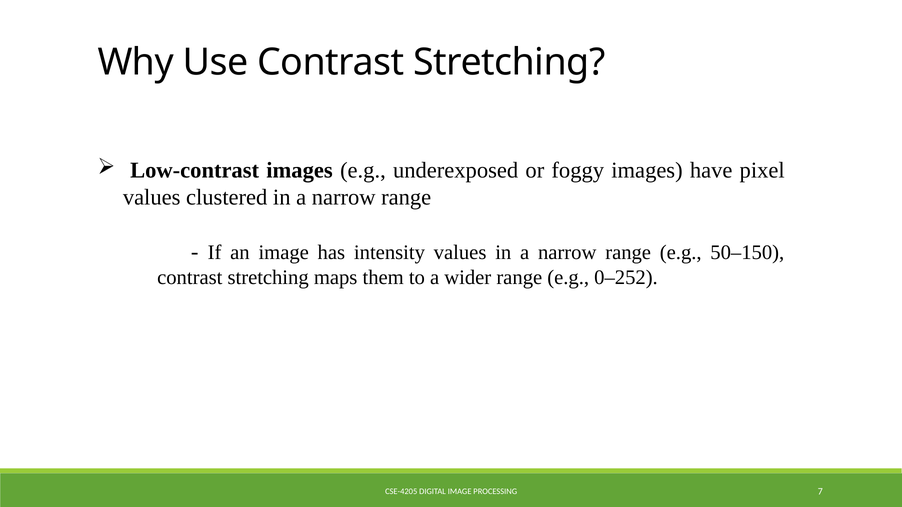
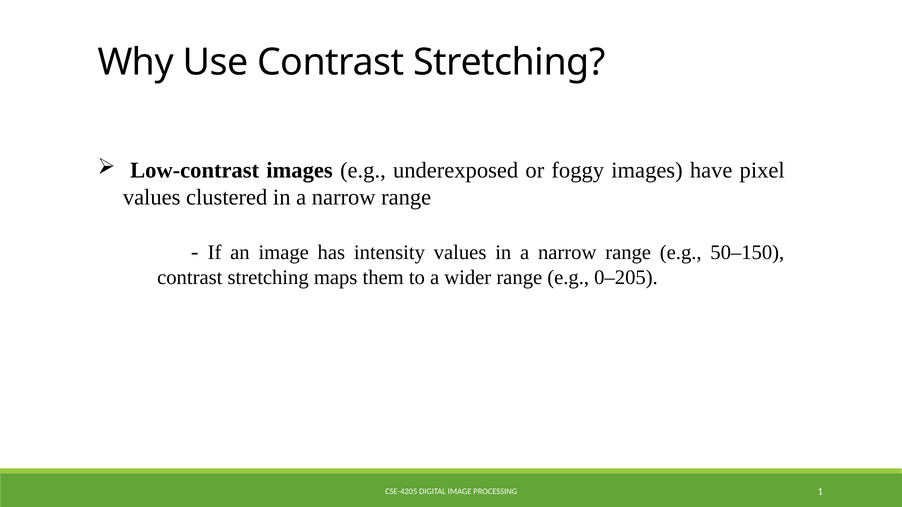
0–252: 0–252 -> 0–205 (626, 278)
7: 7 -> 1 (820, 492)
